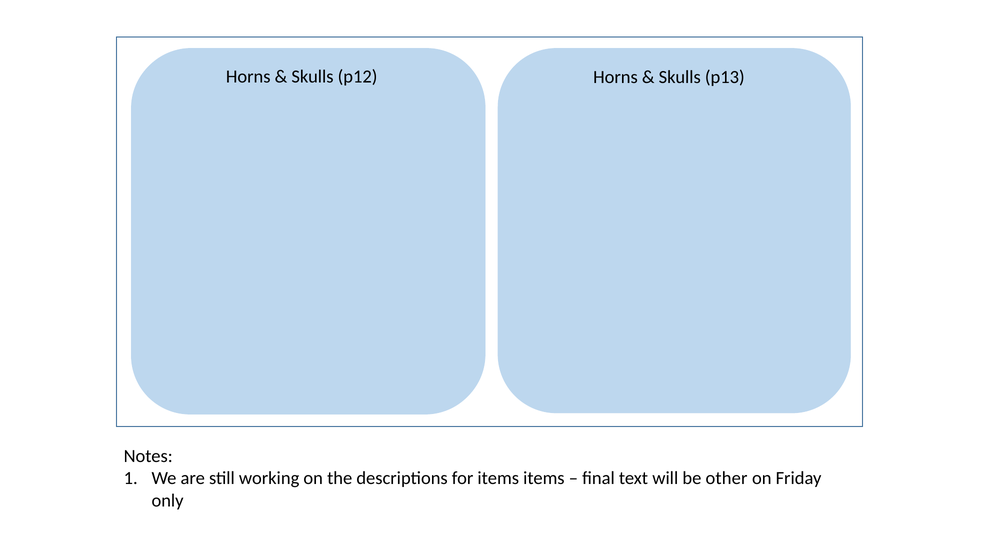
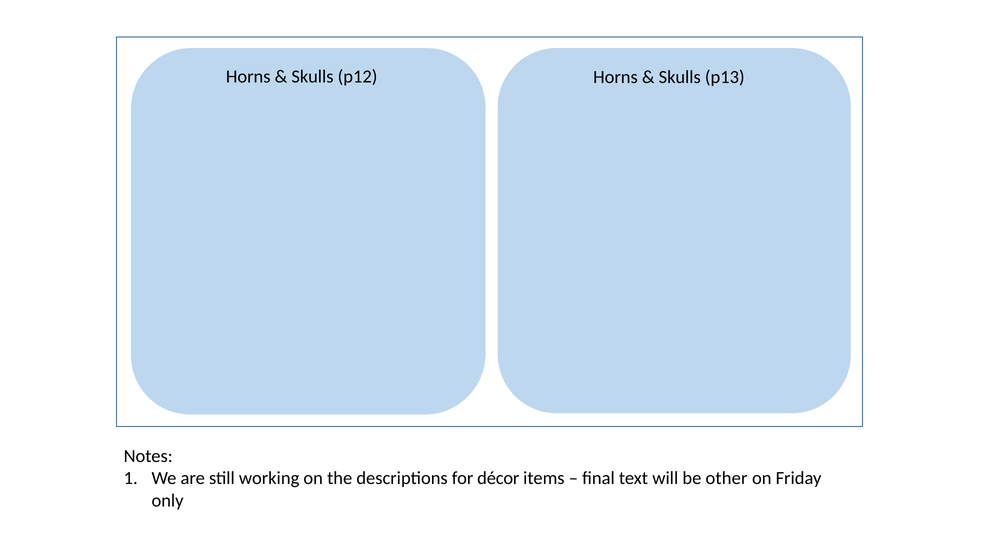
for items: items -> décor (498, 478)
